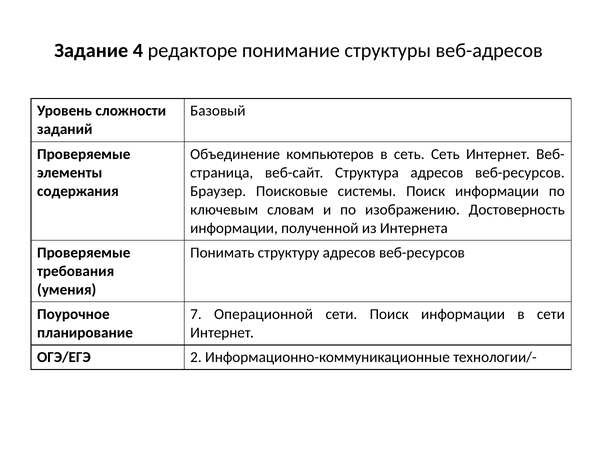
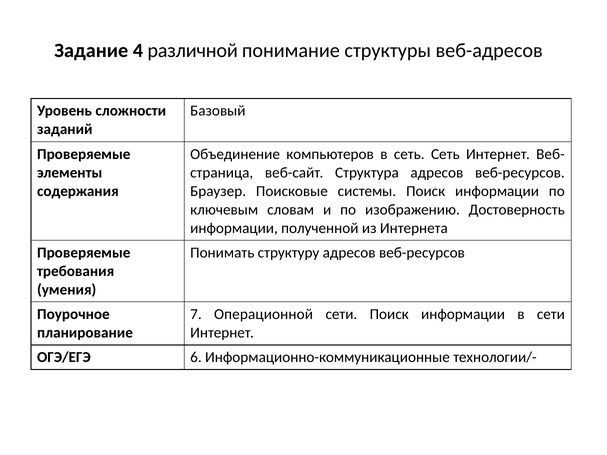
редакторе: редакторе -> различной (193, 51)
2: 2 -> 6 (196, 358)
